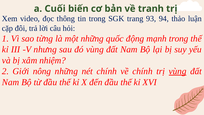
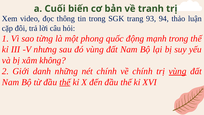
một những: những -> phong (92, 38)
nhiệm: nhiệm -> không (53, 60)
nông: nông -> danh (42, 71)
thế underline: none -> present (65, 82)
